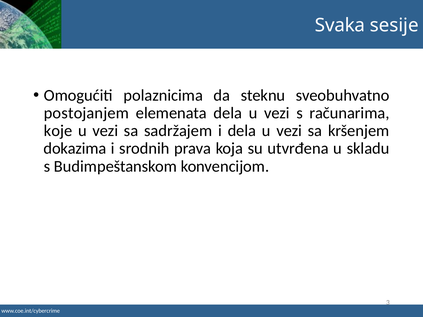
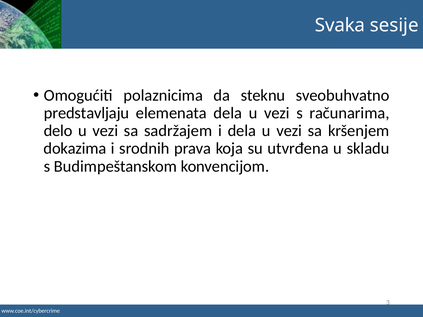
postojanjem: postojanjem -> predstavljaju (87, 113)
koje: koje -> delo (58, 131)
